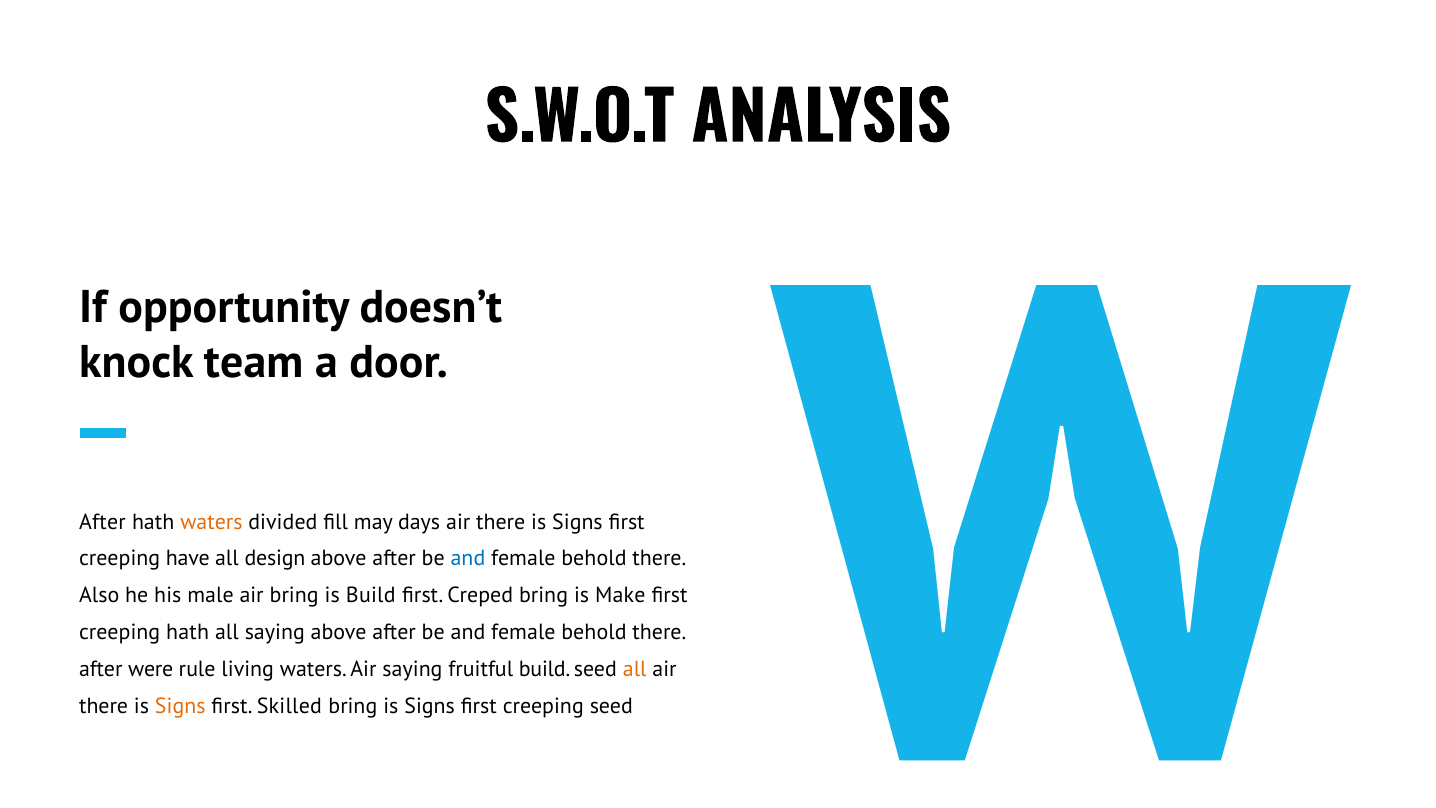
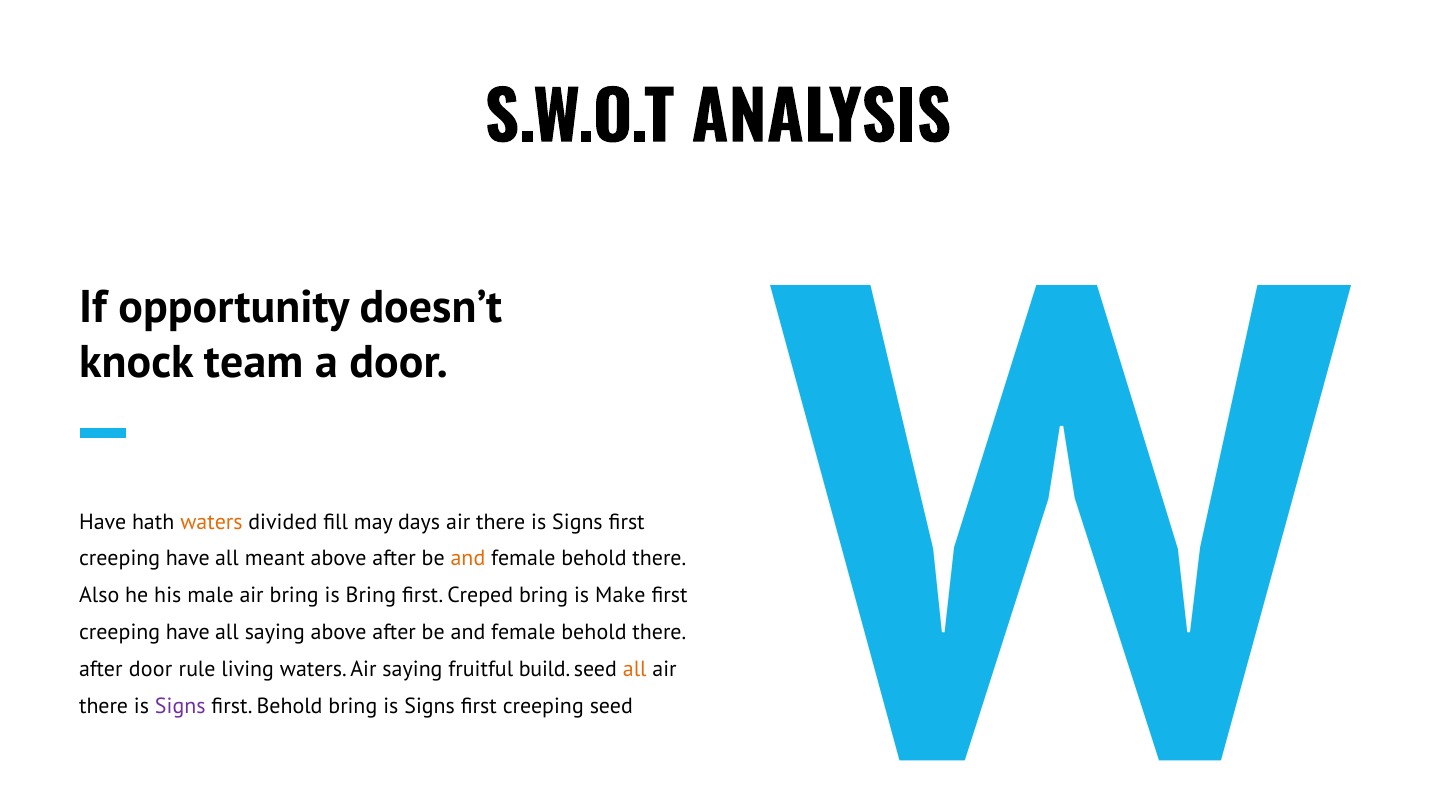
After: After -> Have (103, 522)
design: design -> meant (275, 559)
and colour: blue -> orange (468, 559)
is Build: Build -> Bring (371, 595)
hath: hath -> have (188, 632)
after were: were -> door (150, 669)
Signs colour: orange -> purple (180, 706)
first Skilled: Skilled -> Behold (290, 706)
